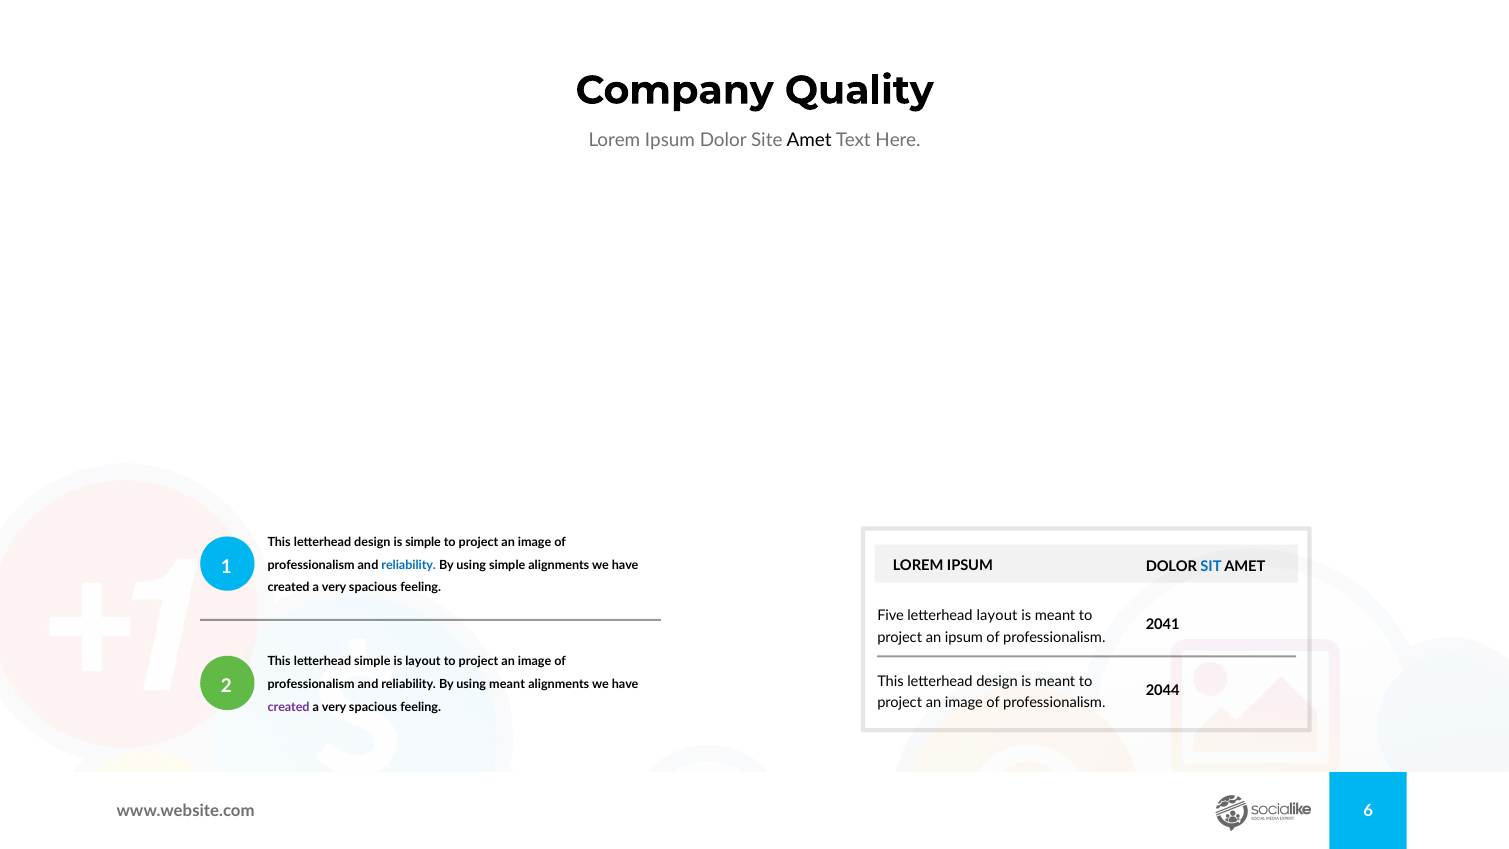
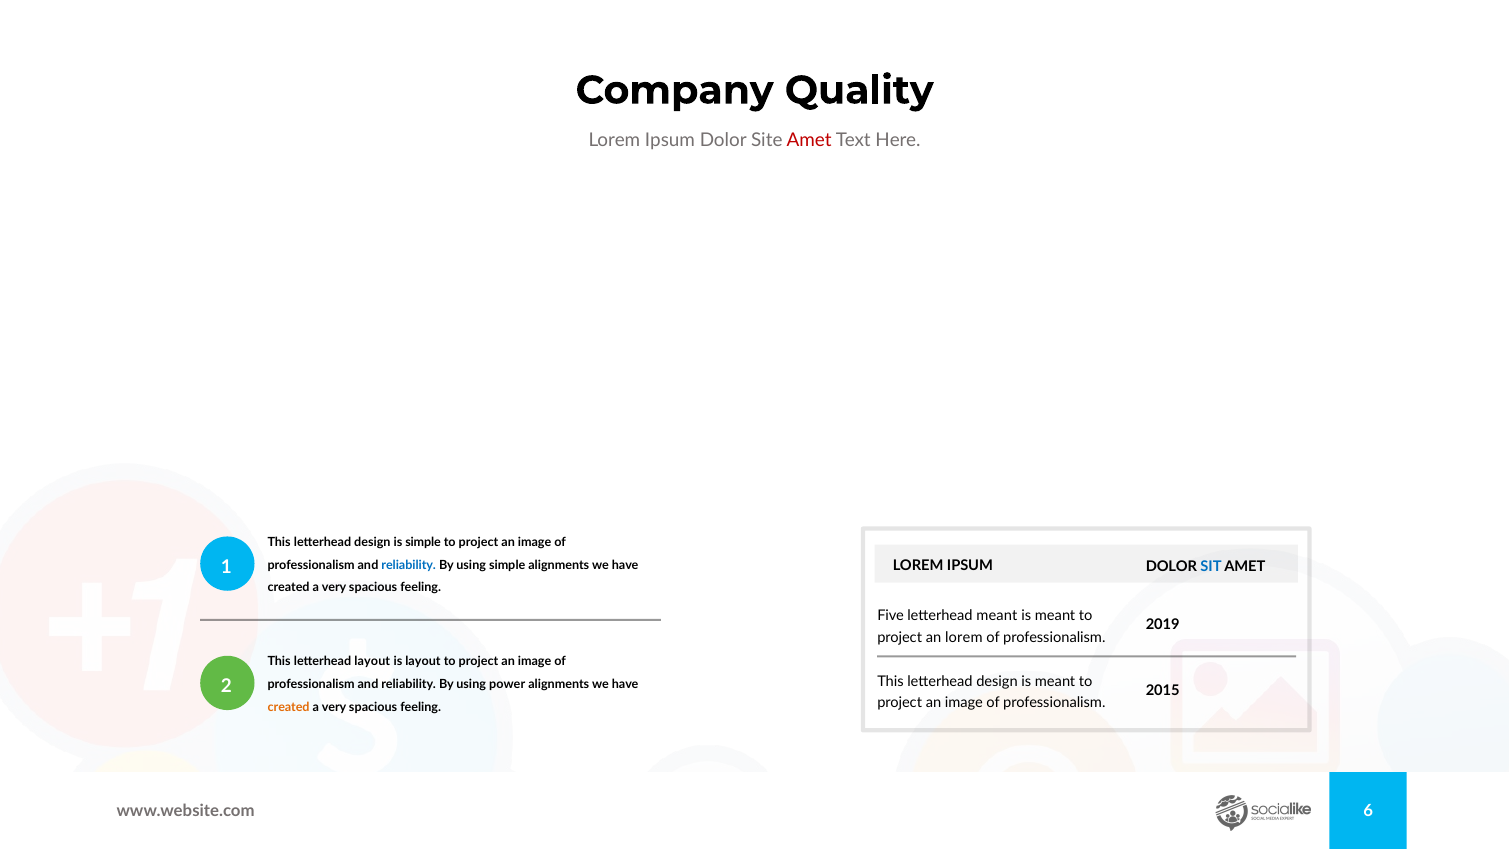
Amet colour: black -> red (809, 141)
letterhead layout: layout -> meant (997, 616)
2041: 2041 -> 2019 (1163, 625)
an ipsum: ipsum -> lorem (964, 637)
letterhead simple: simple -> layout (372, 662)
using meant: meant -> power (507, 684)
2044: 2044 -> 2015 (1163, 691)
created colour: purple -> orange (289, 707)
